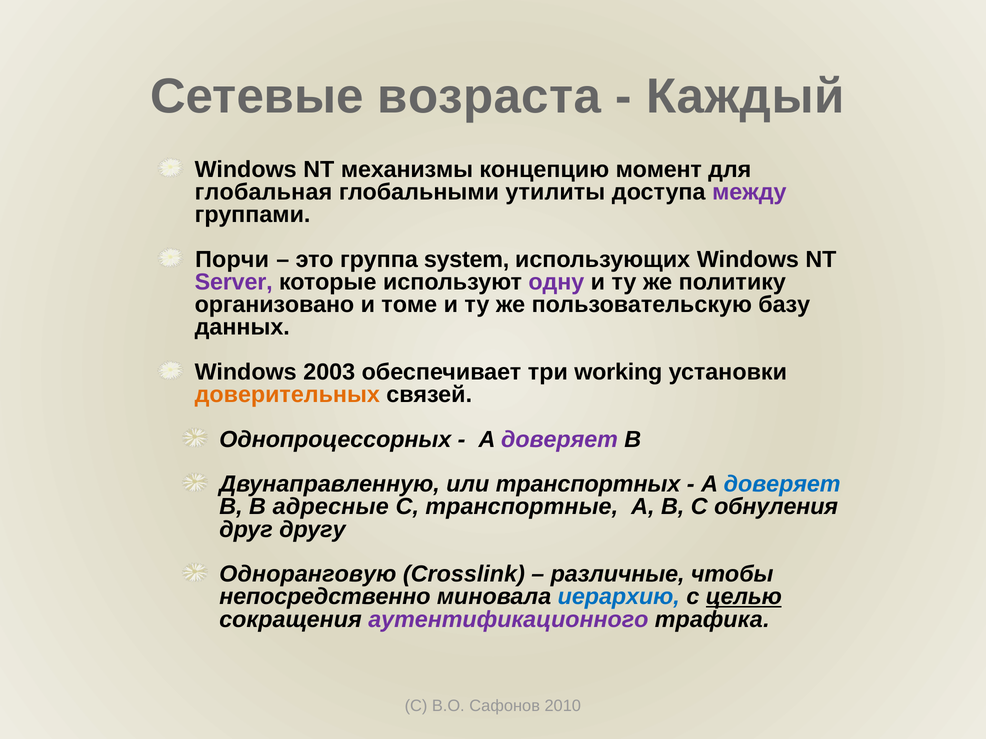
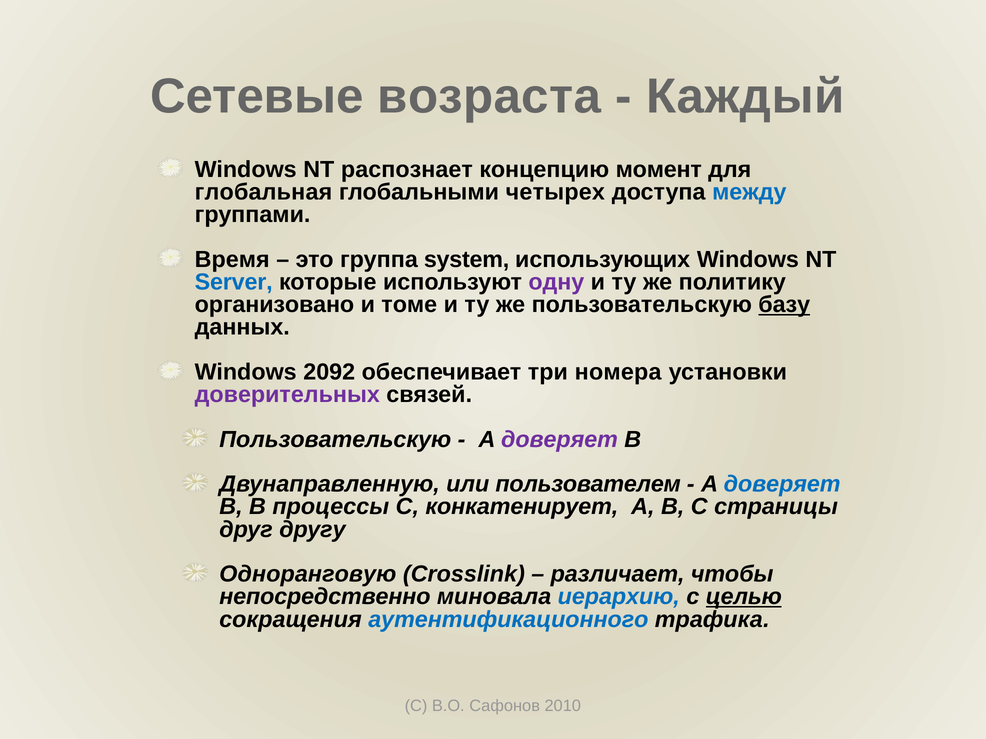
механизмы: механизмы -> распознает (407, 169)
утилиты: утилиты -> четырех (555, 192)
между colour: purple -> blue (749, 192)
Порчи: Порчи -> Время (232, 260)
Server colour: purple -> blue (234, 282)
базу underline: none -> present (784, 305)
2003: 2003 -> 2092 (329, 372)
working: working -> номера (618, 372)
доверительных colour: orange -> purple (287, 395)
Однопроцессорных: Однопроцессорных -> Пользовательскую (335, 440)
транспортных: транспортных -> пользователем (588, 484)
адресные: адресные -> процессы (331, 507)
транспортные: транспортные -> конкатенирует (522, 507)
обнуления: обнуления -> страницы (776, 507)
различные: различные -> различает (618, 574)
аутентификационного colour: purple -> blue (508, 620)
